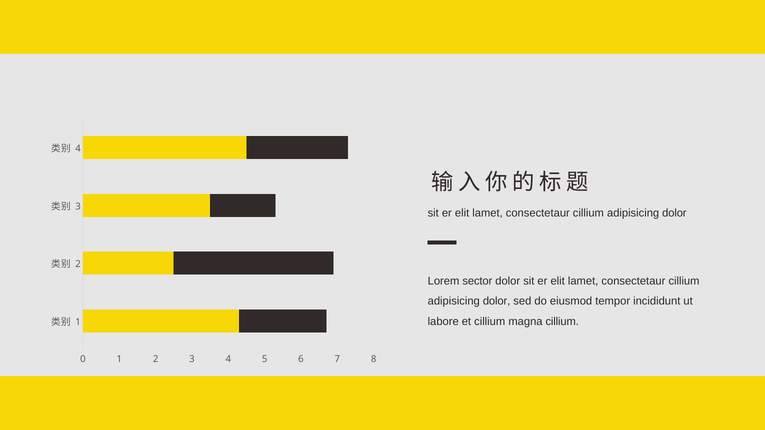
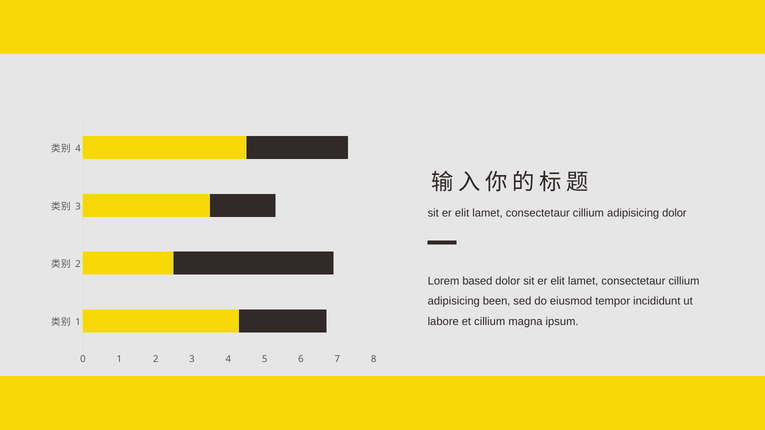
sector: sector -> based (477, 281)
dolor: dolor -> been (497, 301)
magna cillium: cillium -> ipsum (562, 322)
